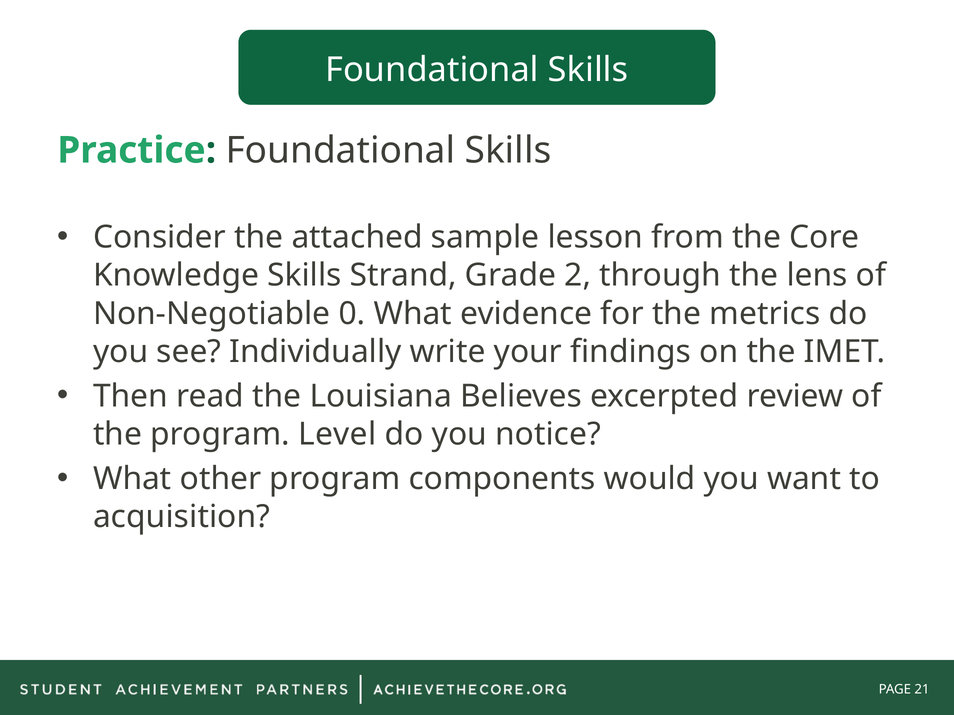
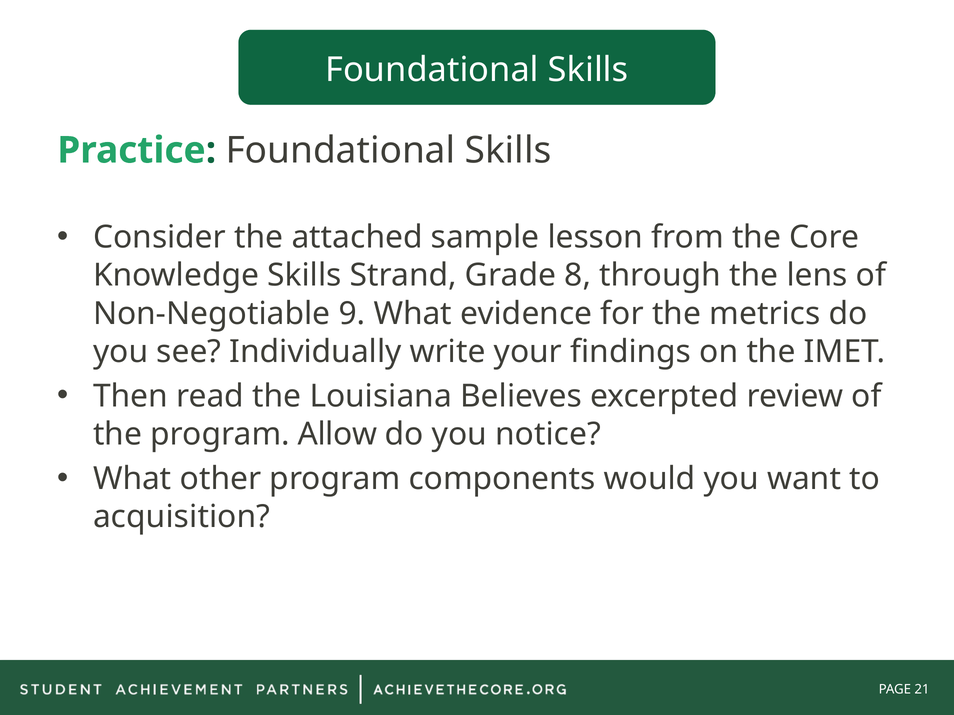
2: 2 -> 8 (578, 276)
0: 0 -> 9 (352, 314)
Level: Level -> Allow (337, 435)
